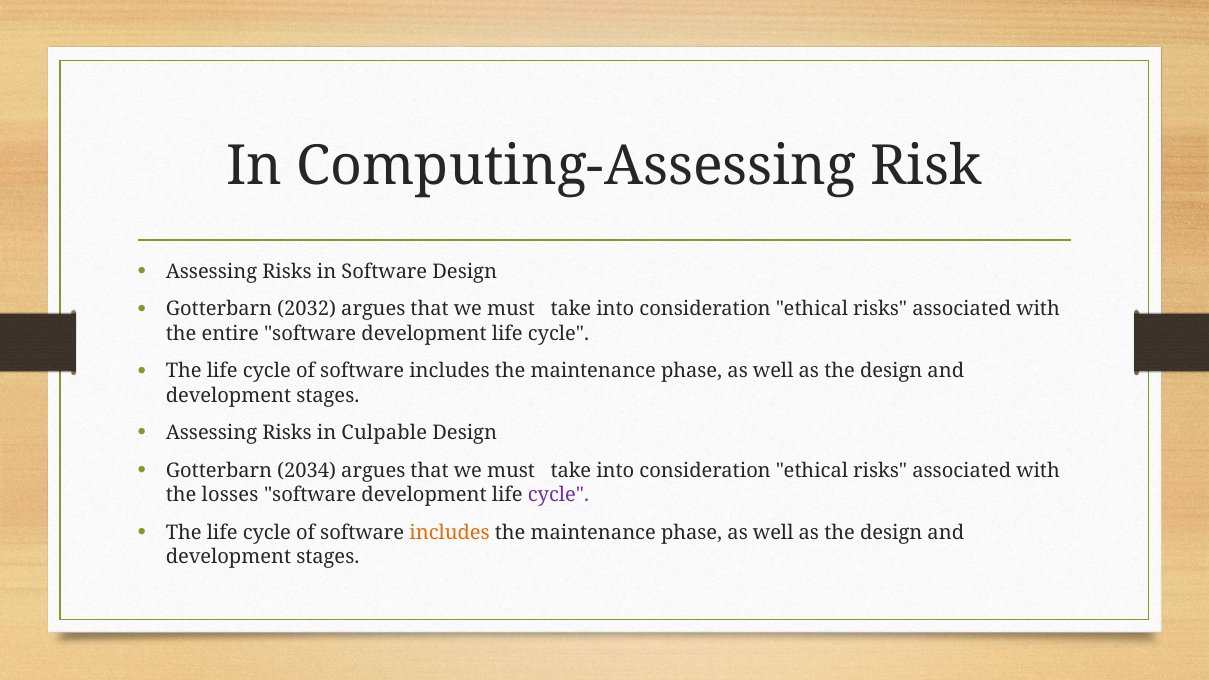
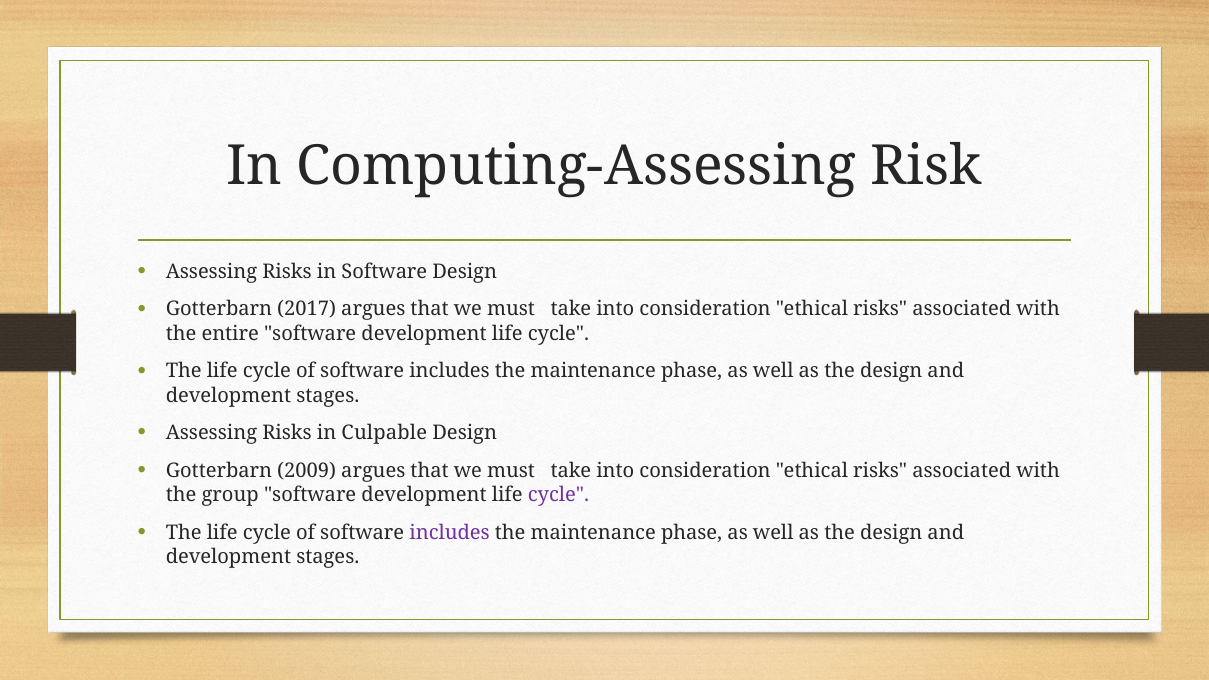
2032: 2032 -> 2017 (307, 309)
2034: 2034 -> 2009 (307, 471)
losses: losses -> group (230, 495)
includes colour: orange -> purple (450, 533)
